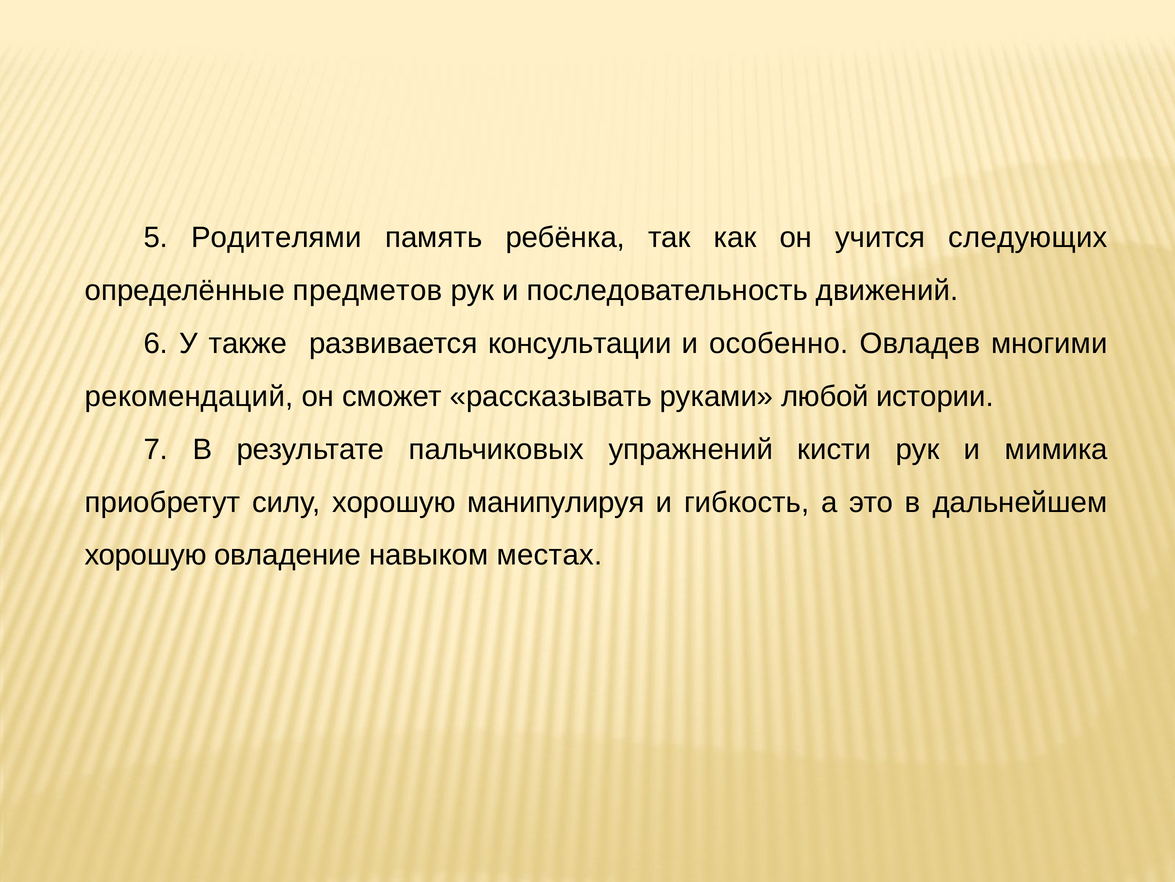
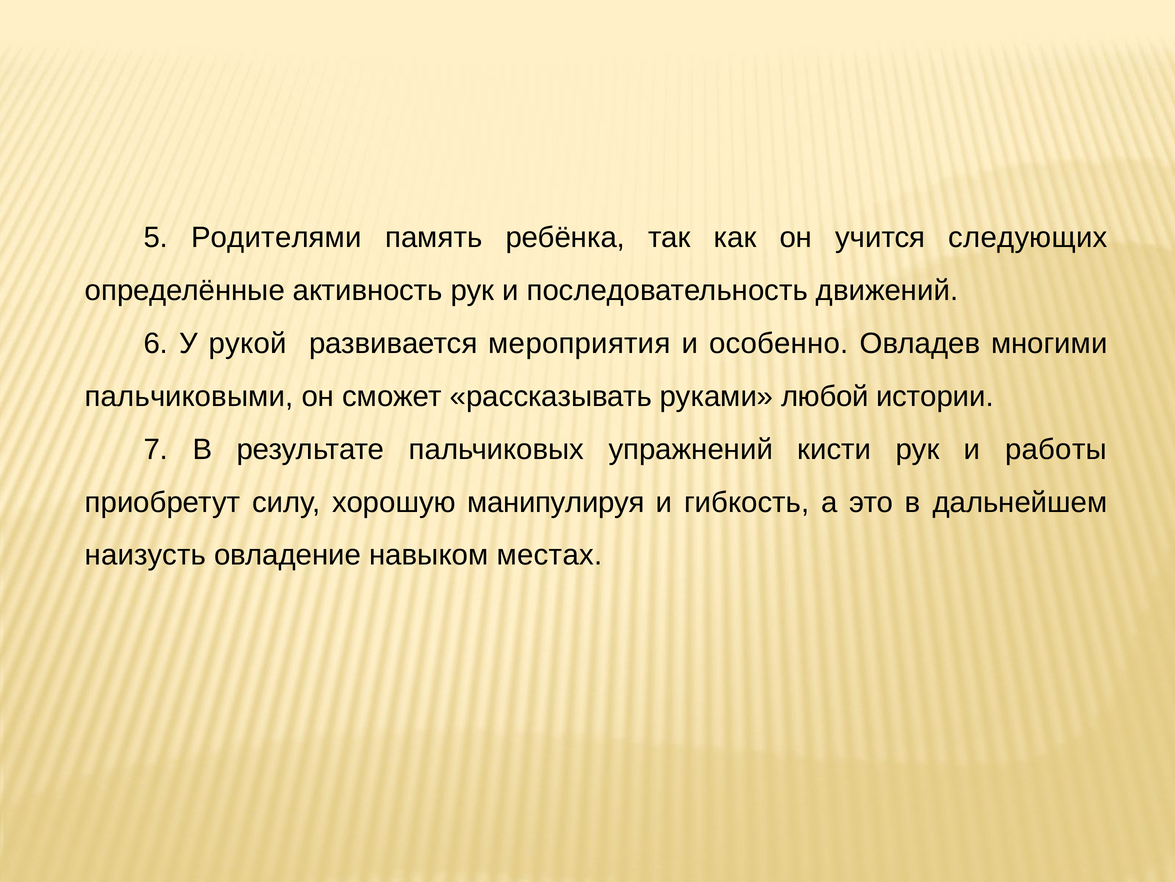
предметов: предметов -> активность (368, 290)
также: также -> рукой (248, 343)
консультации: консультации -> мероприятия (579, 343)
рекомендаций: рекомендаций -> пальчиковыми (189, 396)
мимика: мимика -> работы (1056, 449)
хорошую: хорошую -> наизусть (145, 555)
